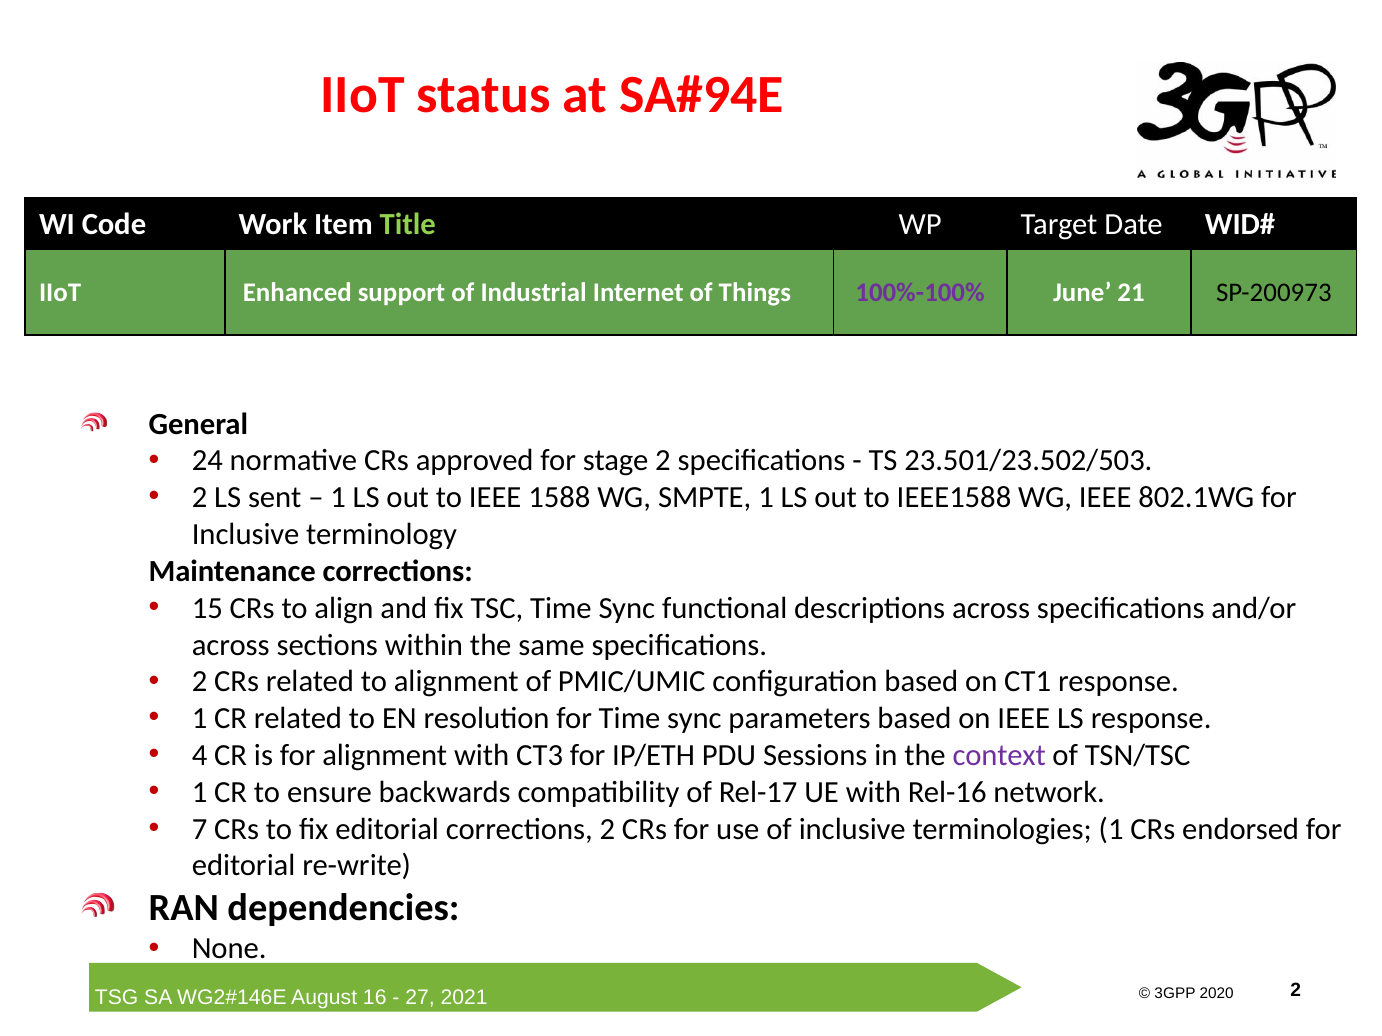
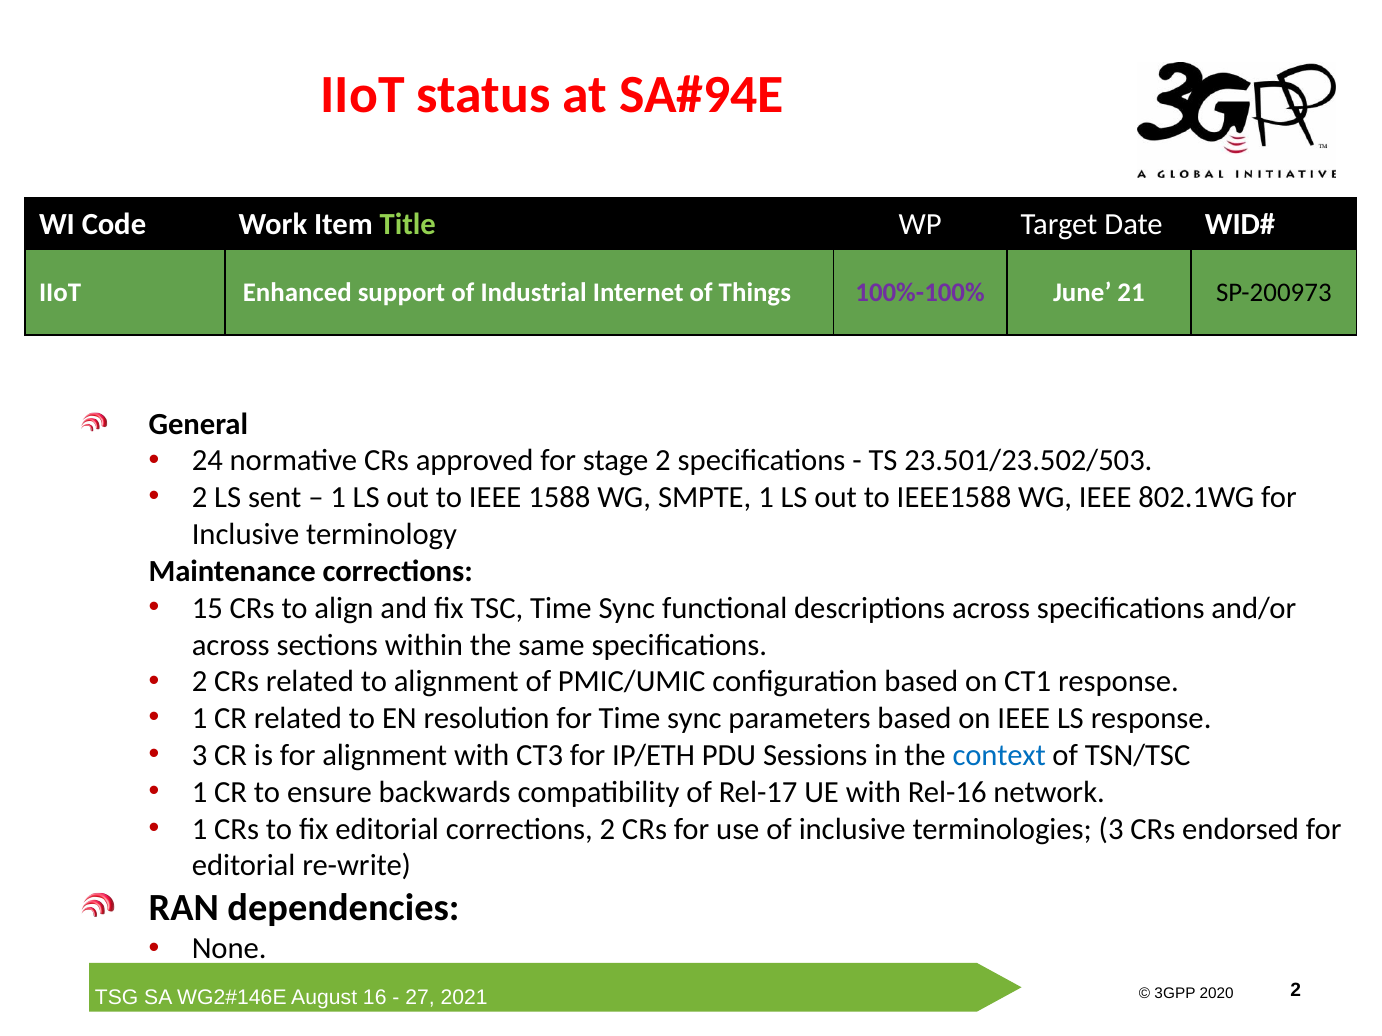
4: 4 -> 3 (200, 756)
context colour: purple -> blue (999, 756)
7: 7 -> 1 (200, 829)
terminologies 1: 1 -> 3 (1111, 829)
